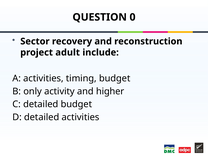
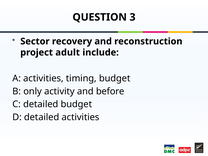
0: 0 -> 3 (133, 17)
higher: higher -> before (110, 91)
